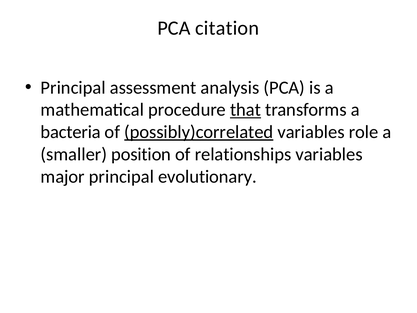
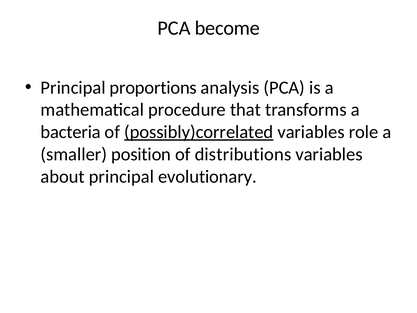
citation: citation -> become (227, 28)
assessment: assessment -> proportions (153, 87)
that underline: present -> none (246, 110)
relationships: relationships -> distributions (243, 154)
major: major -> about (63, 176)
